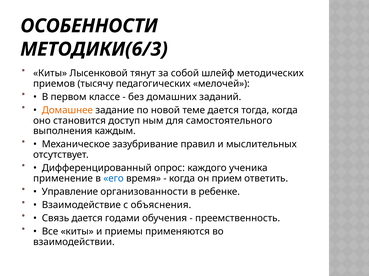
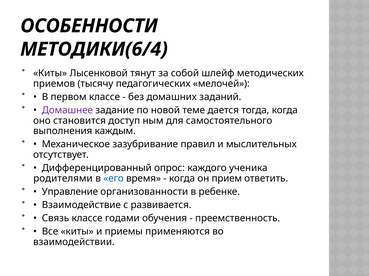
МЕТОДИКИ(6/3: МЕТОДИКИ(6/3 -> МЕТОДИКИ(6/4 (94, 49)
Домашнее colour: orange -> purple (67, 110)
применение: применение -> родителями (63, 179)
объяснения: объяснения -> развивается (161, 206)
Связь дается: дается -> классе (87, 219)
